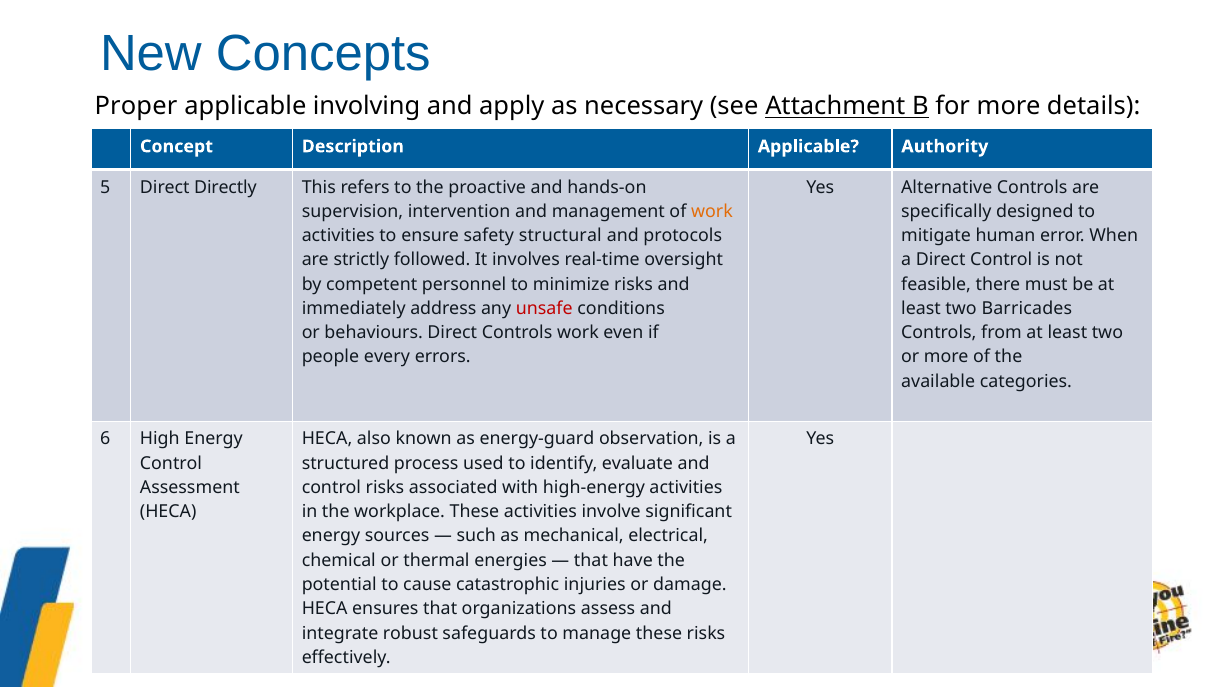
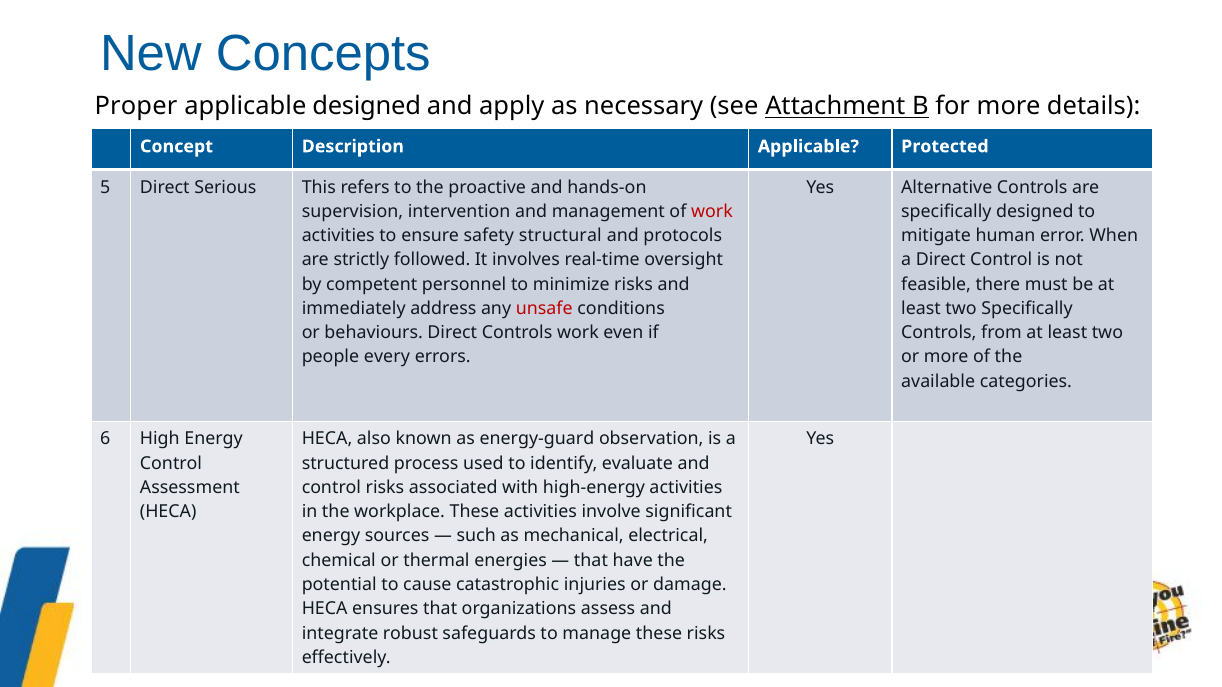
applicable involving: involving -> designed (367, 106)
Authority: Authority -> Protected (945, 147)
Directly: Directly -> Serious (225, 187)
work colour: orange -> red (712, 212)
two Barricades: Barricades -> Specifically (1027, 309)
